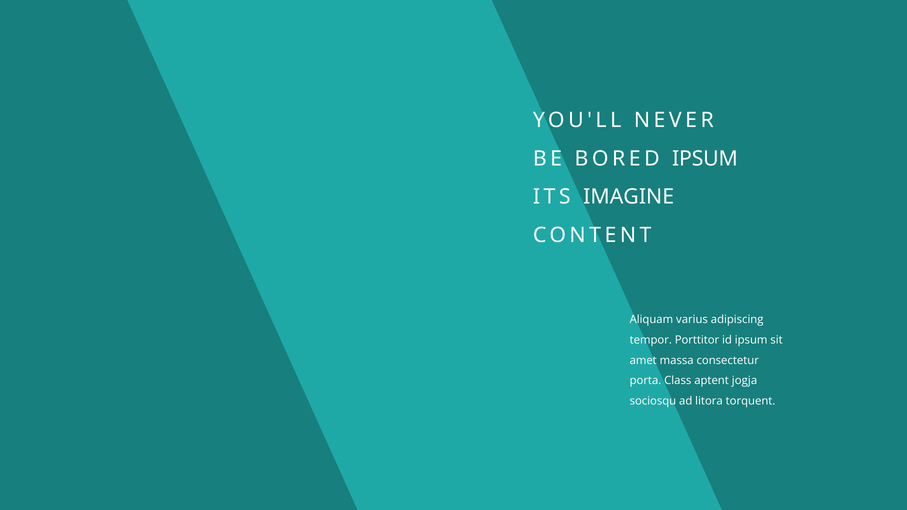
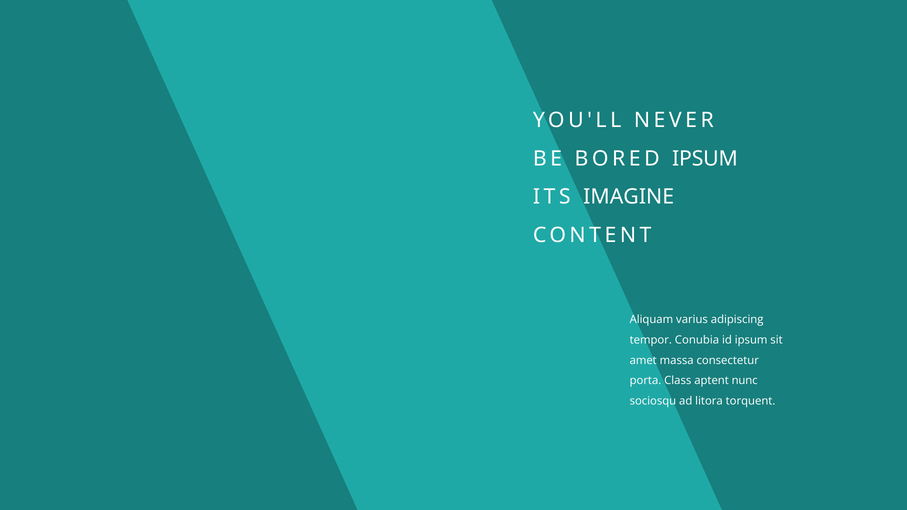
Porttitor: Porttitor -> Conubia (697, 340)
jogja: jogja -> nunc (745, 381)
